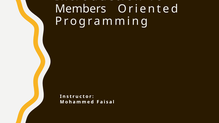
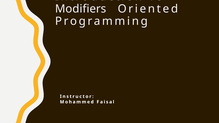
Members: Members -> Modifiers (81, 9)
